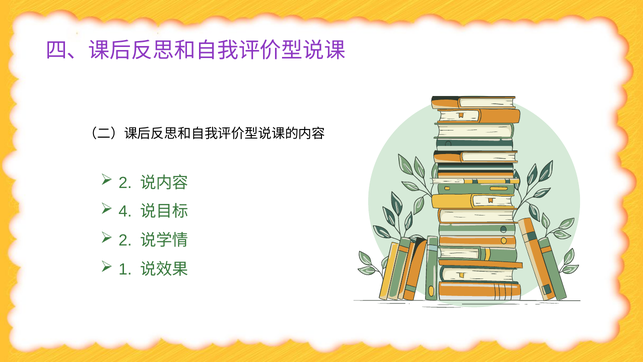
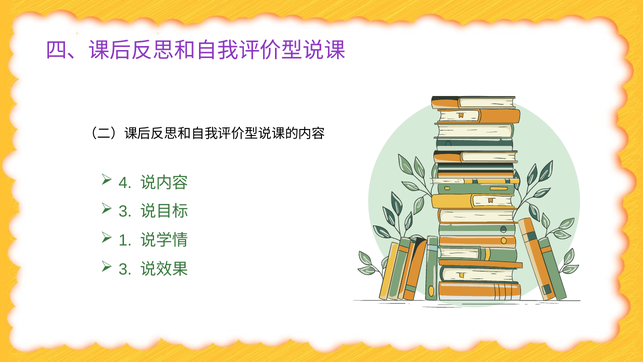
2: 2 -> 4 (125, 183)
4: 4 -> 3 (125, 211)
2: 2 -> 1 (125, 240)
1: 1 -> 3 (125, 269)
